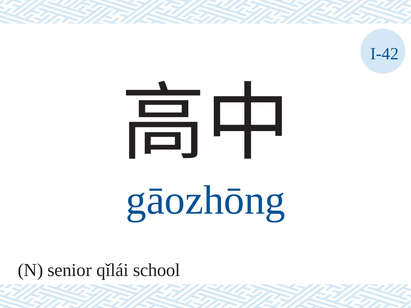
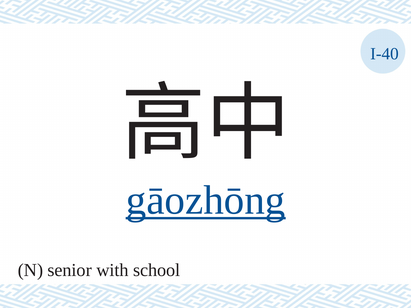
I-42: I-42 -> I-40 (384, 54)
gāozhōng underline: none -> present (206, 201)
qǐlái: qǐlái -> with (112, 270)
